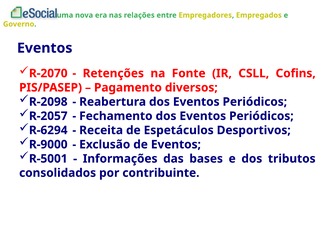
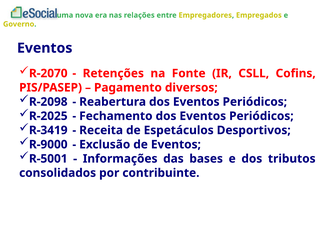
R-2057: R-2057 -> R-2025 (48, 116)
R-6294: R-6294 -> R-3419 (48, 130)
